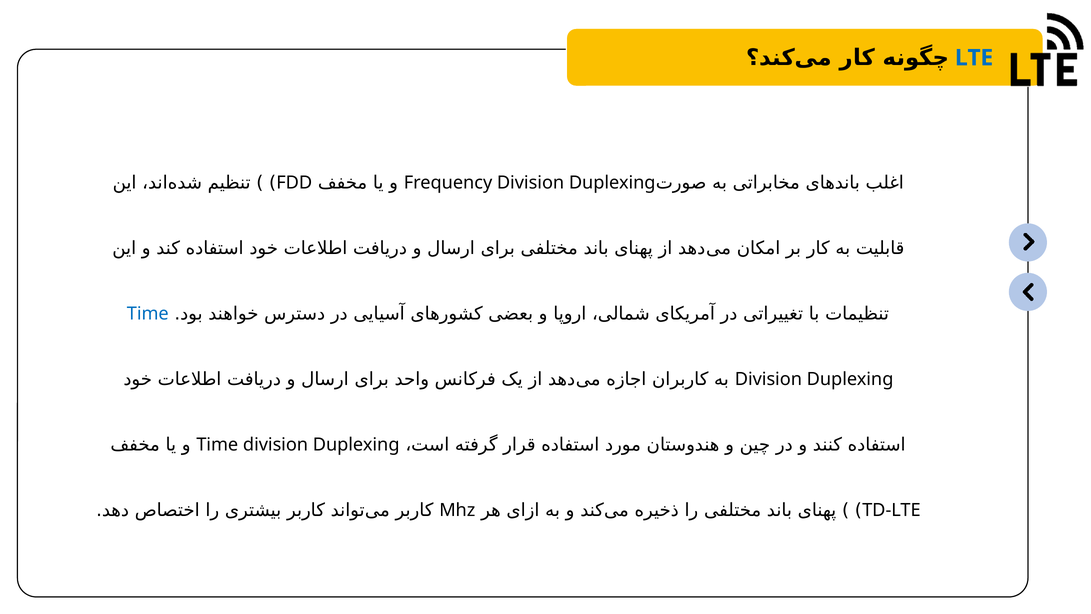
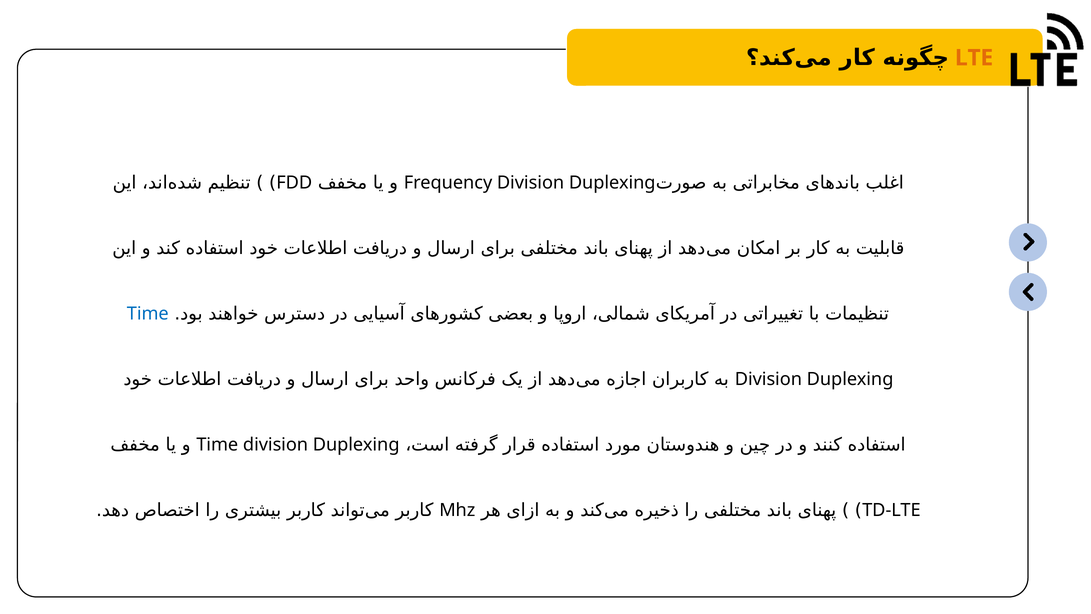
LTE colour: blue -> orange (974, 58)
